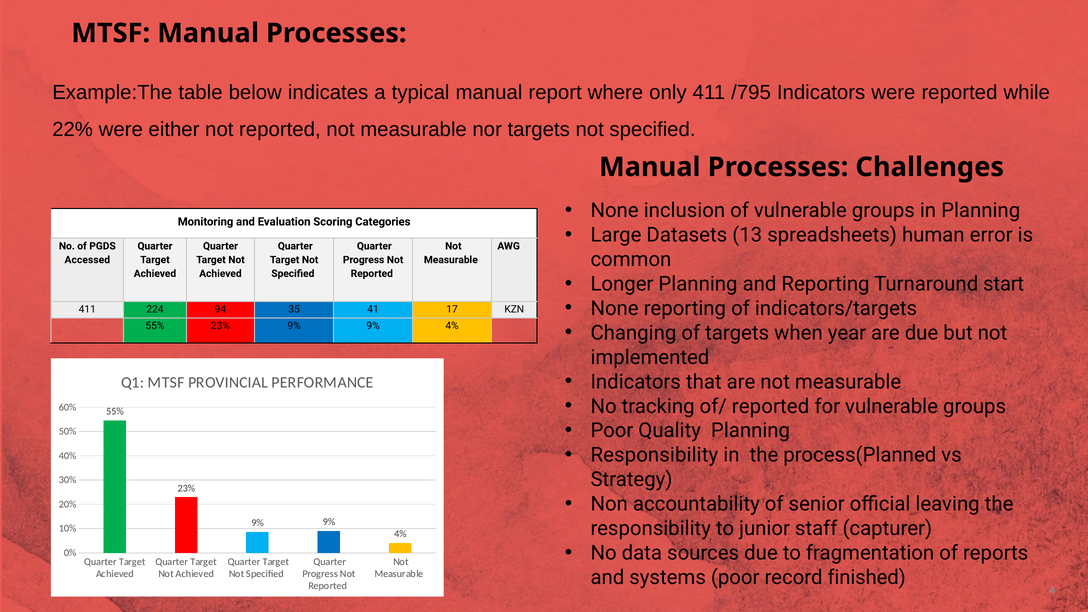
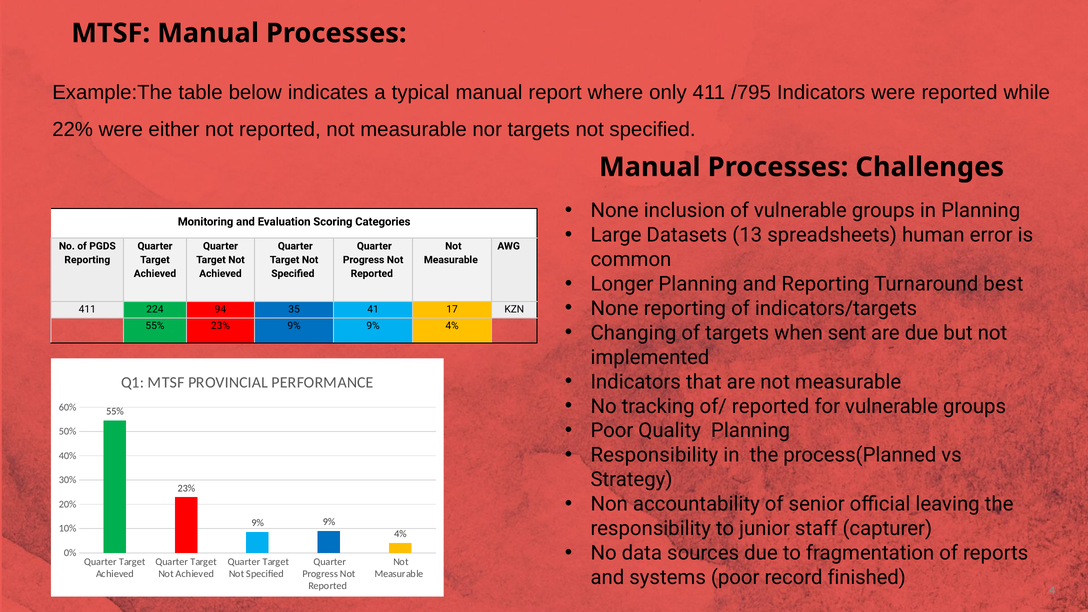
Accessed: Accessed -> Reporting (87, 260)
start: start -> best (1003, 284)
year: year -> sent (847, 333)
